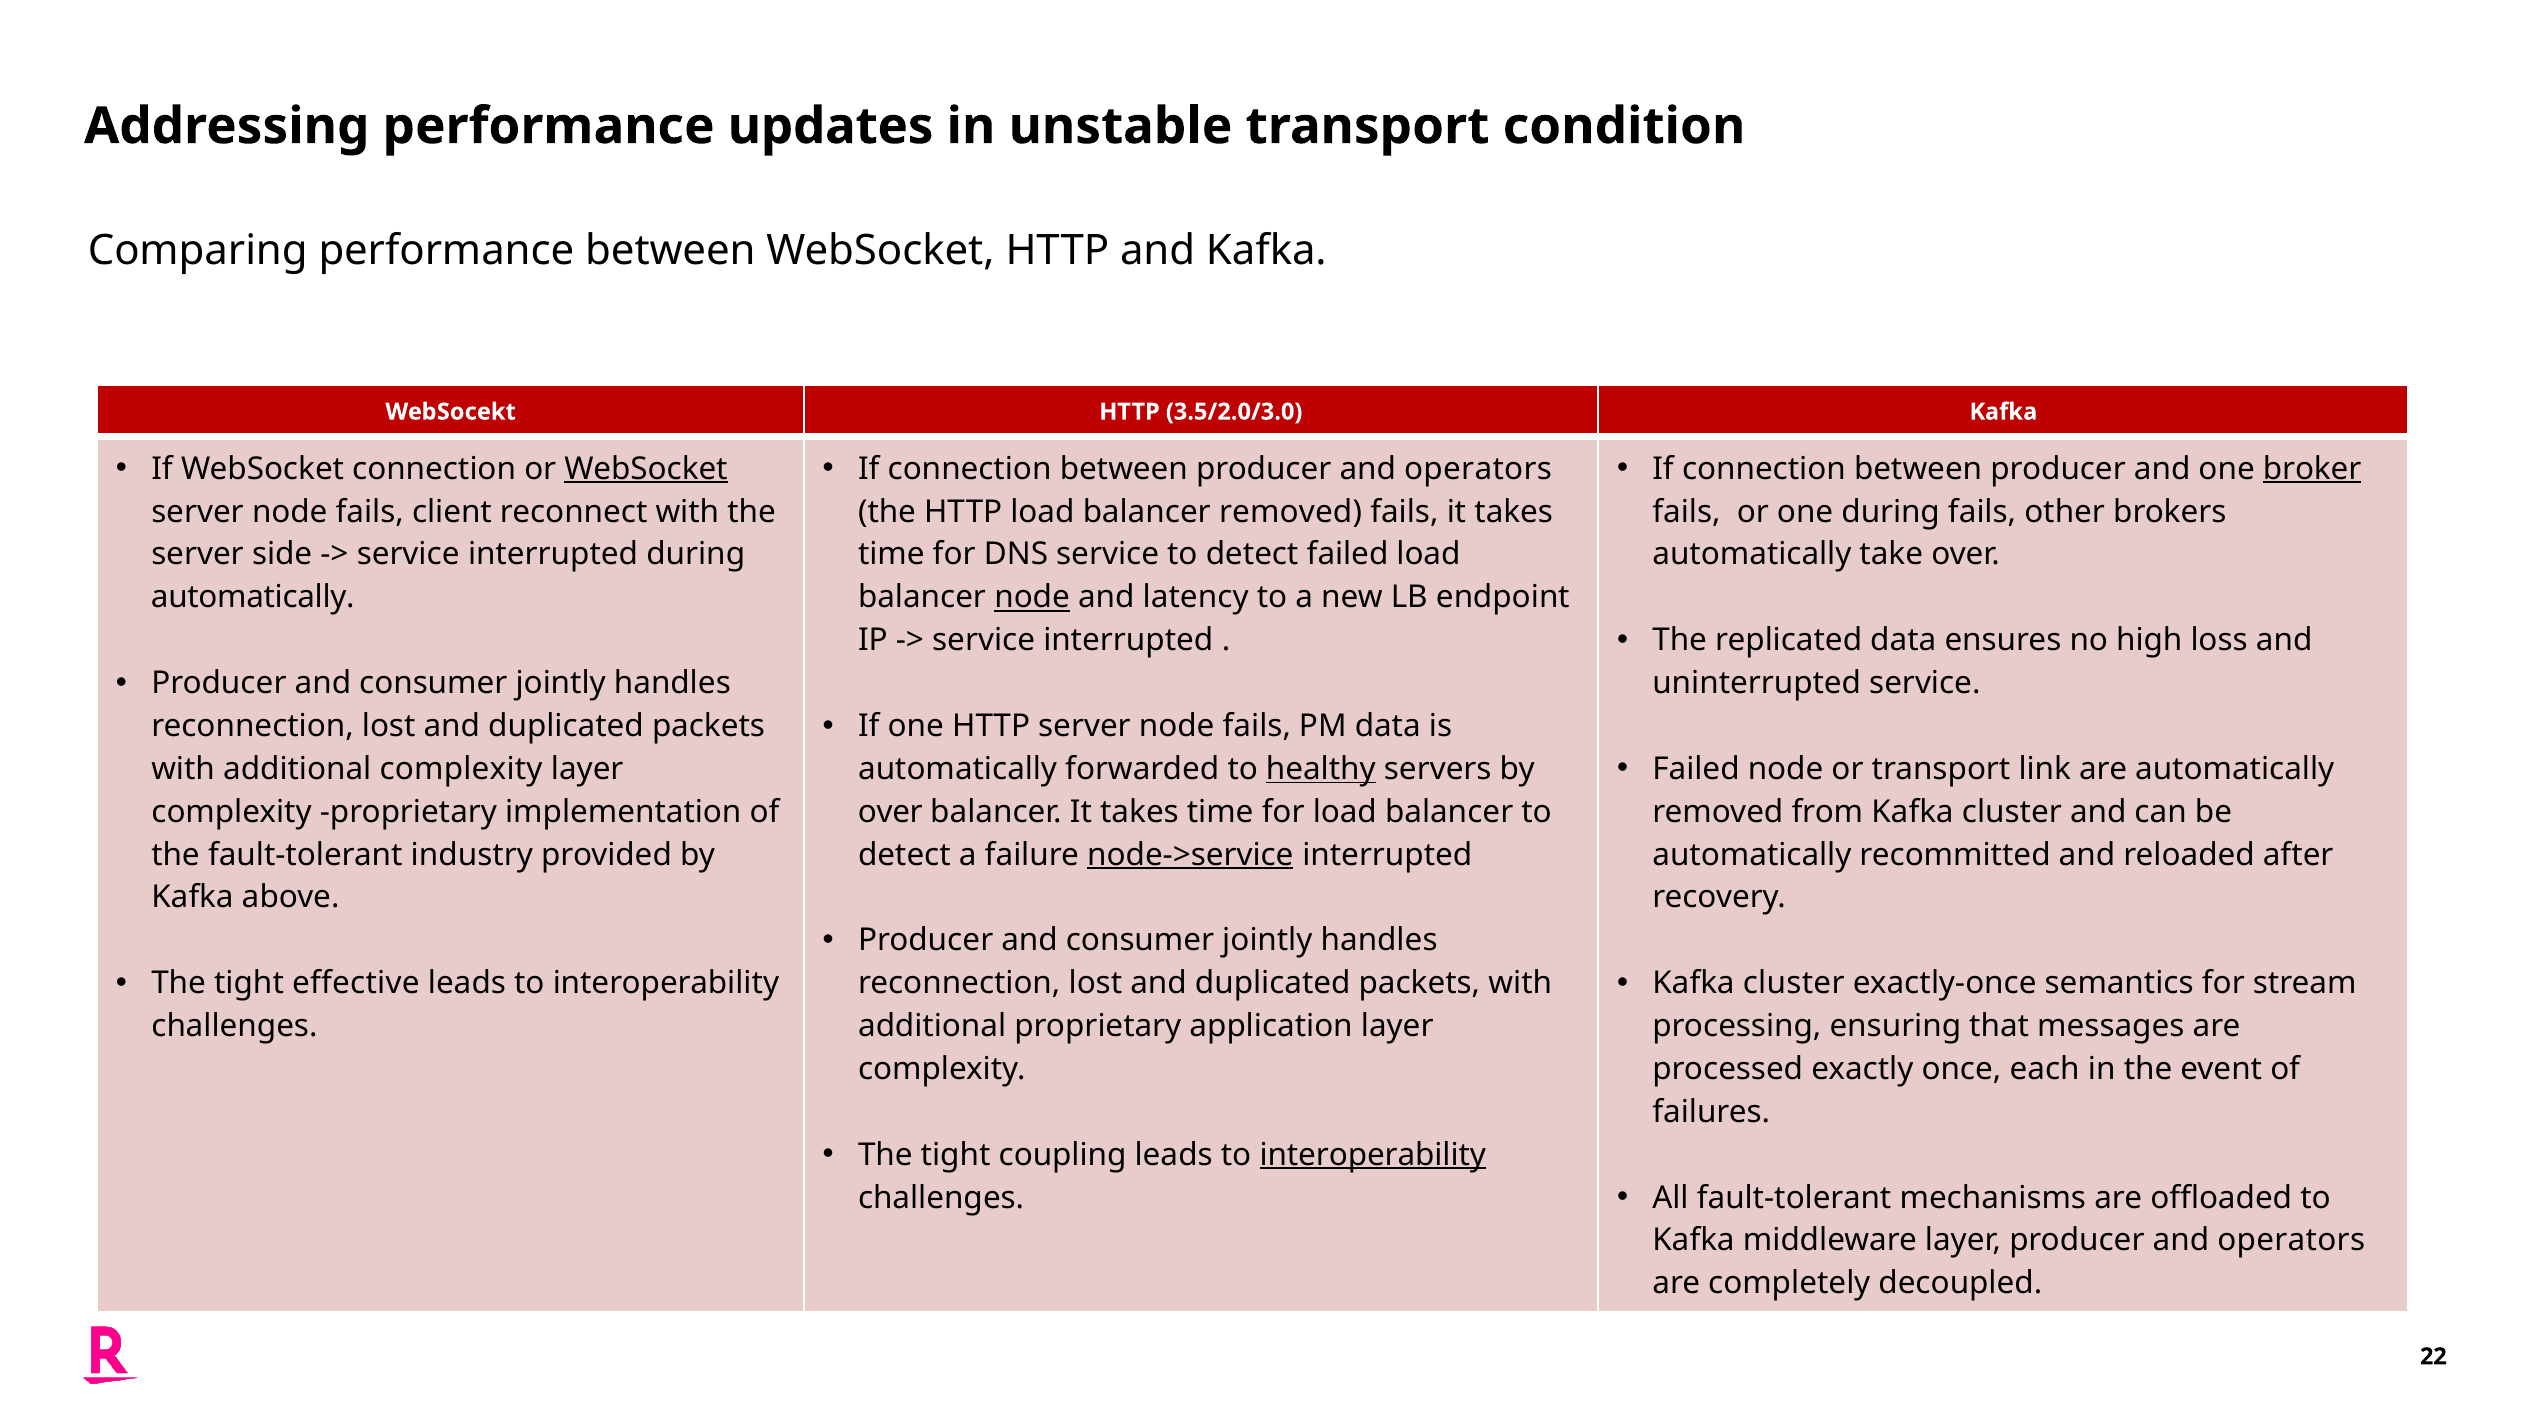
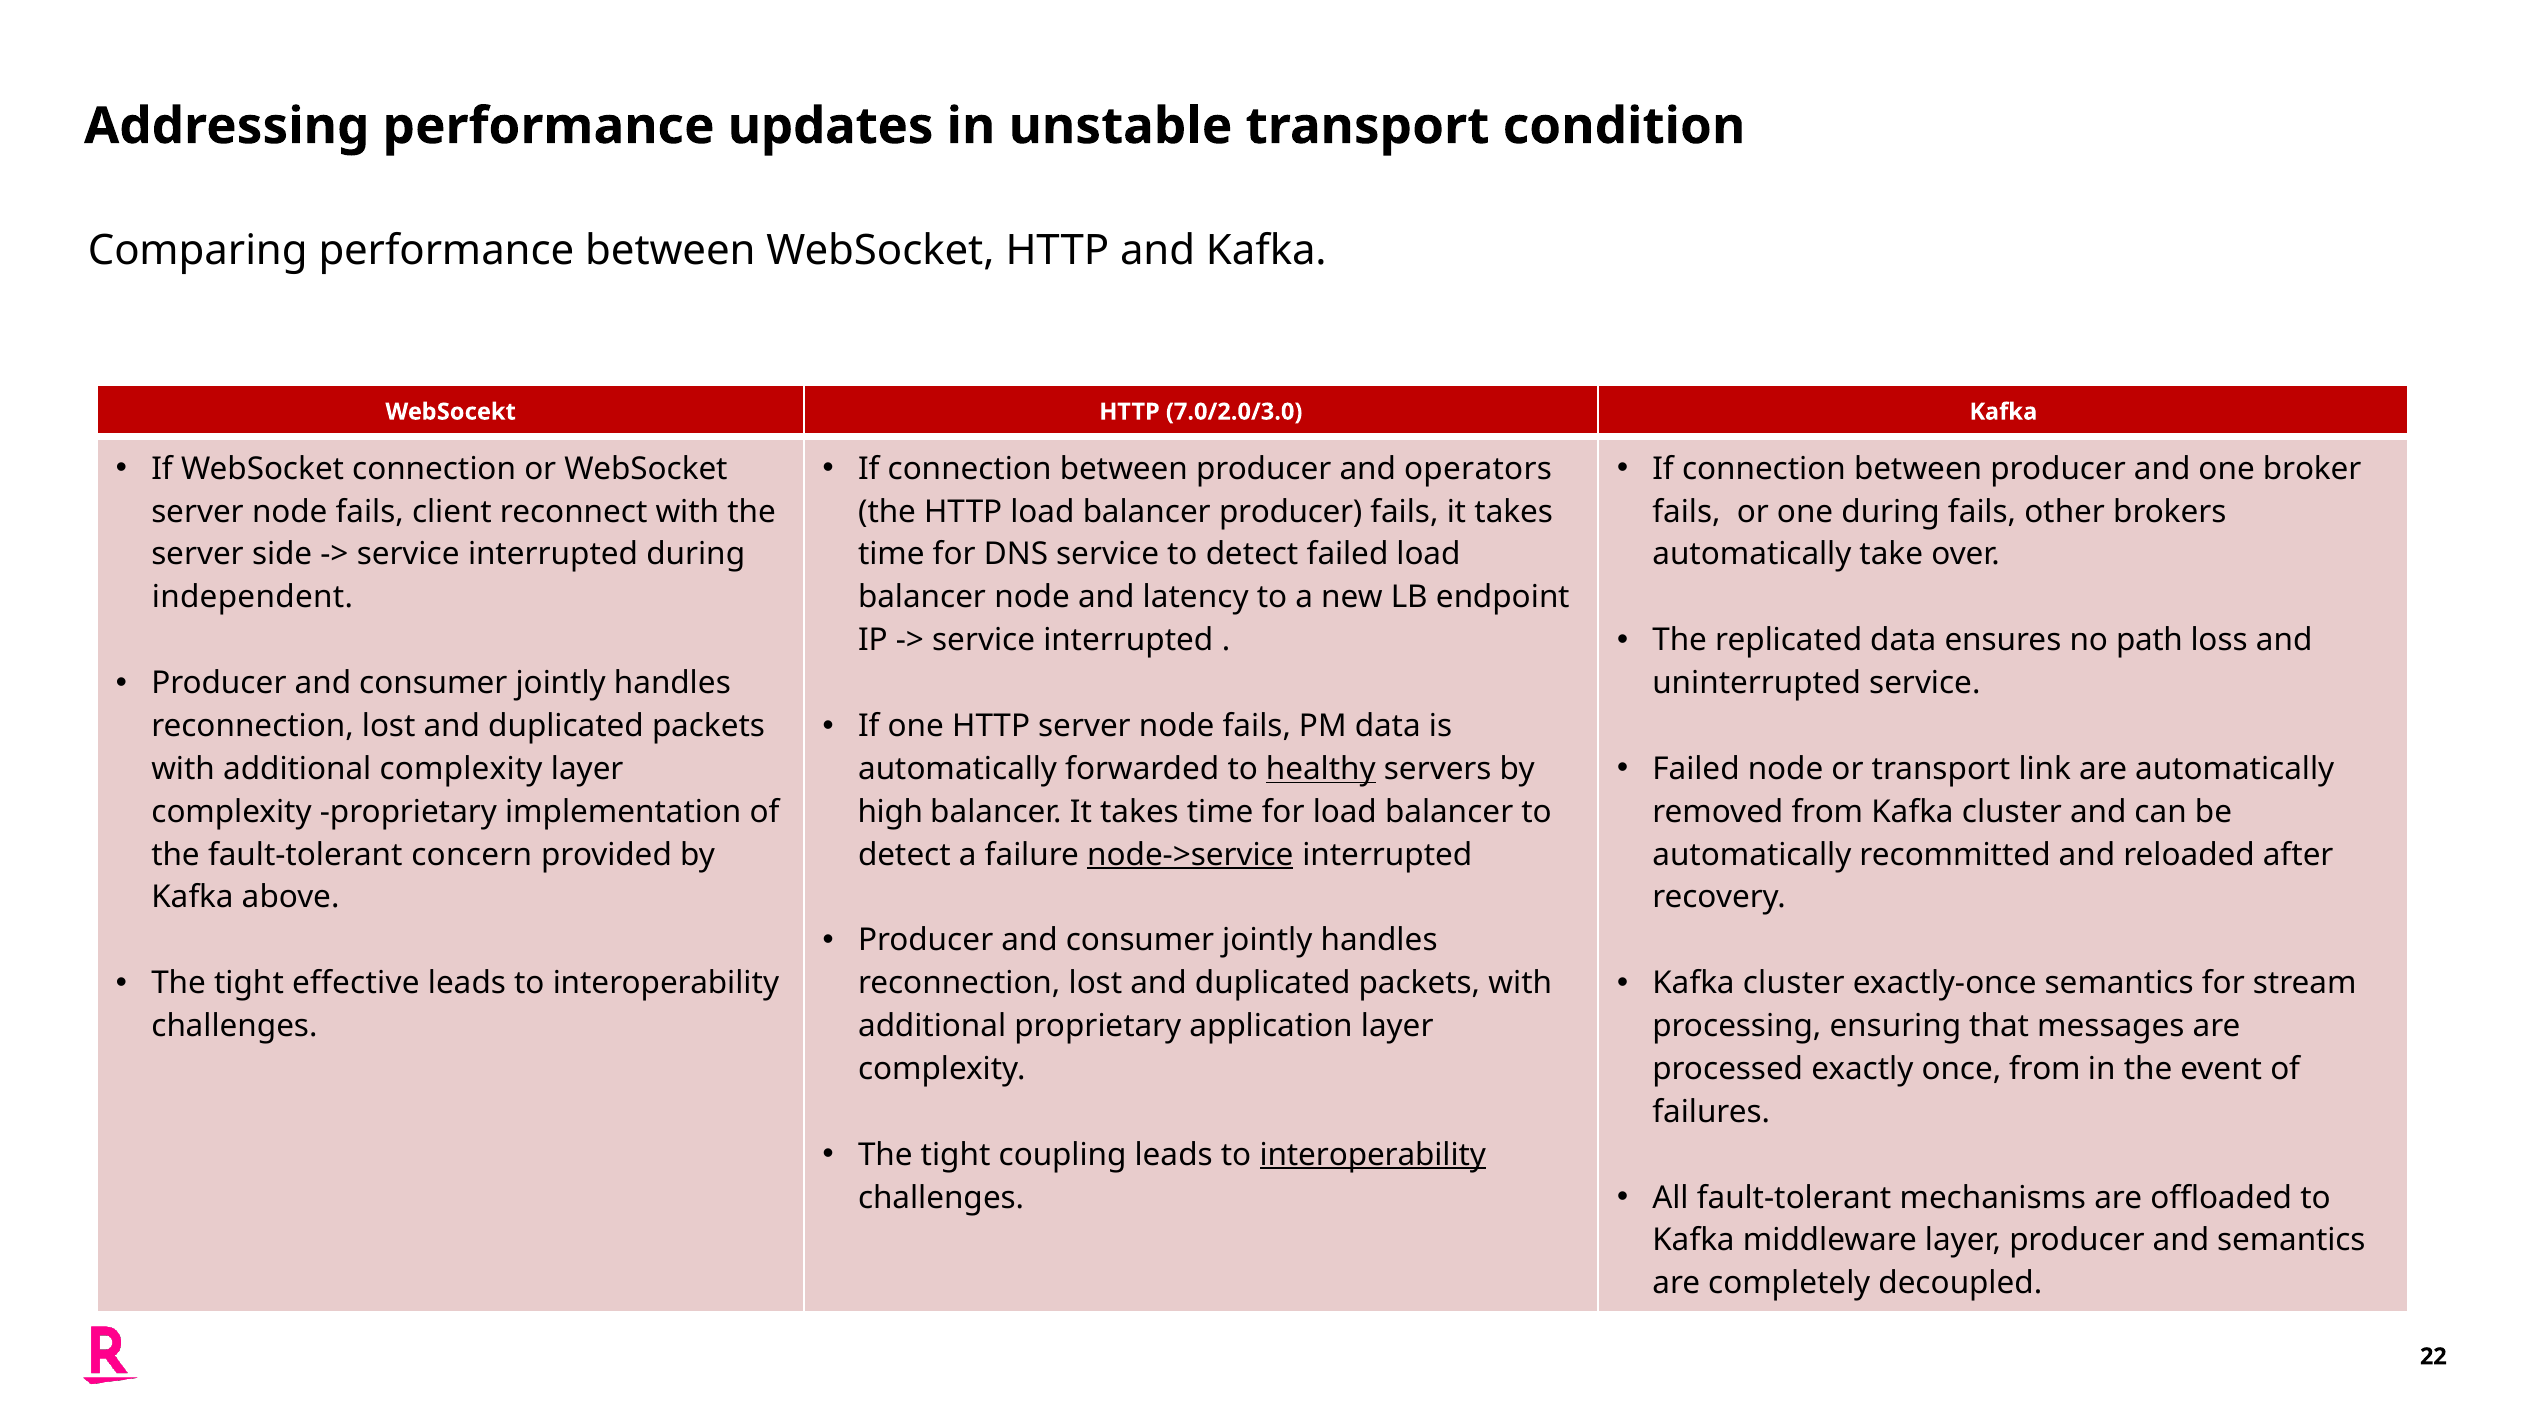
3.5/2.0/3.0: 3.5/2.0/3.0 -> 7.0/2.0/3.0 (1234, 412)
WebSocket underline: present -> none (646, 469)
broker underline: present -> none (2312, 469)
balancer removed: removed -> producer (1291, 512)
automatically: automatically -> independent (252, 597)
node underline: present -> none (1032, 597)
high: high -> path (2149, 640)
over: over -> high (890, 812)
industry: industry -> concern (472, 855)
once each: each -> from (2045, 1069)
layer producer and operators: operators -> semantics (2291, 1241)
